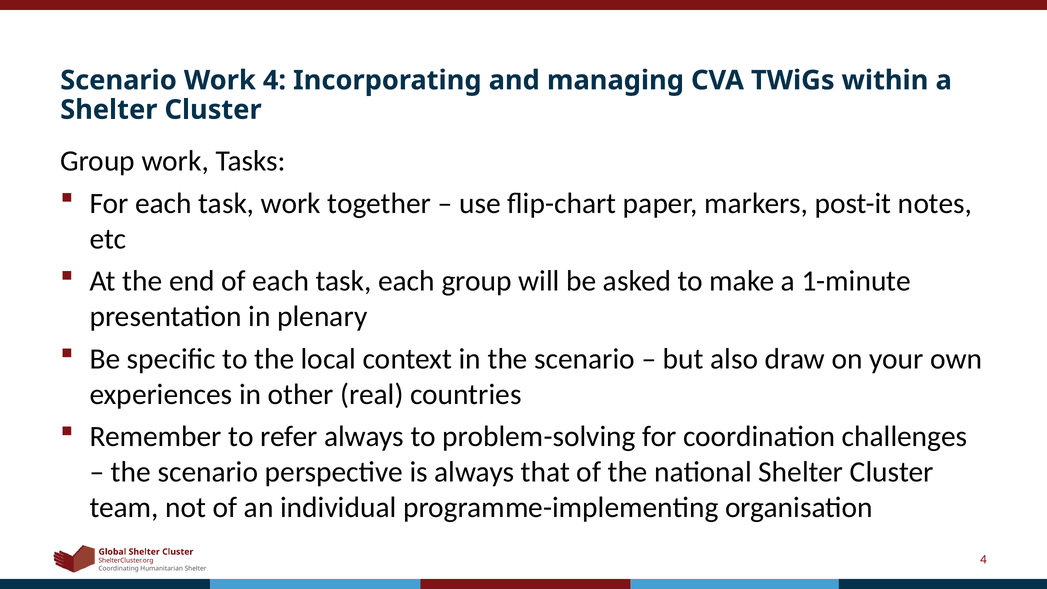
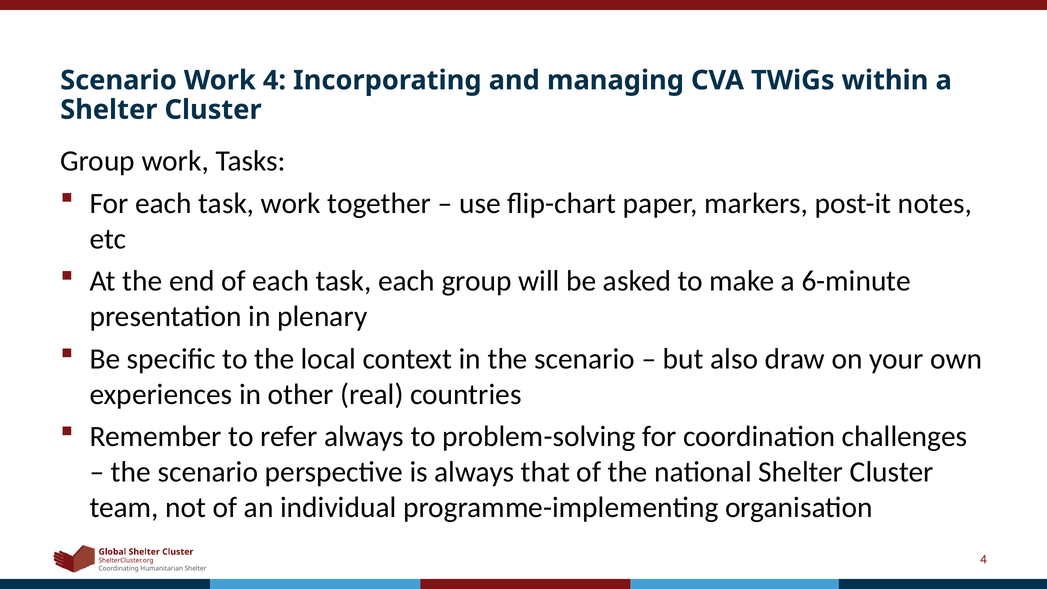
1-minute: 1-minute -> 6-minute (856, 281)
